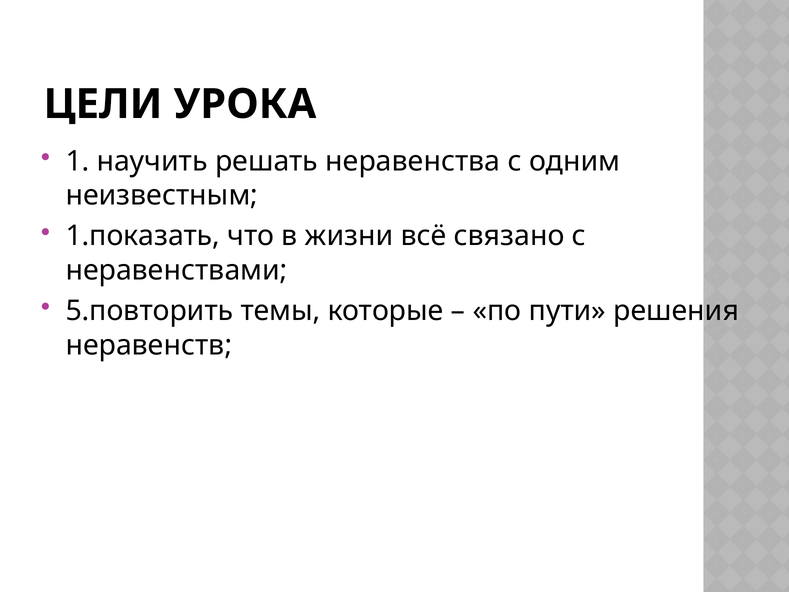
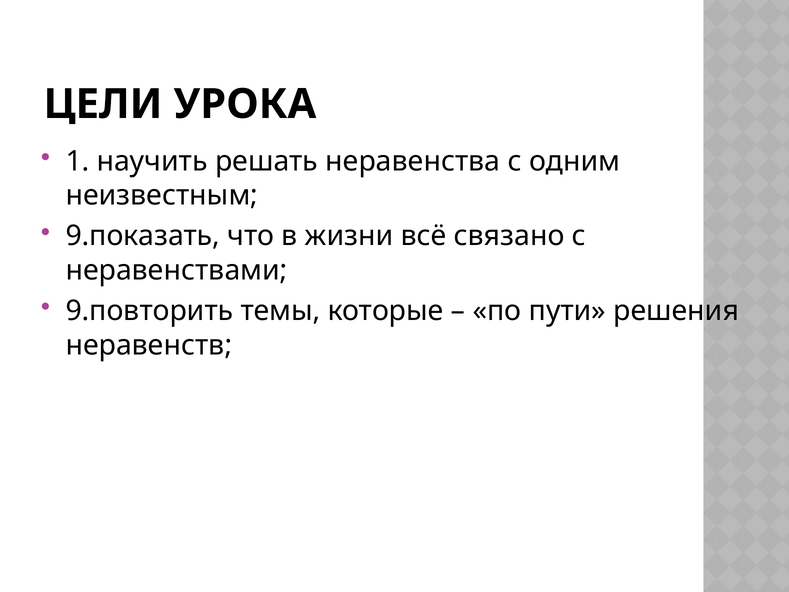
1.показать: 1.показать -> 9.показать (143, 236)
5.повторить: 5.повторить -> 9.повторить (149, 311)
